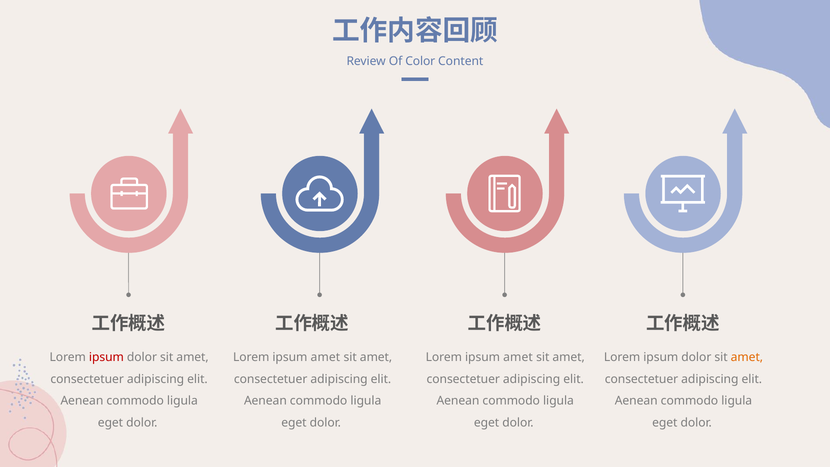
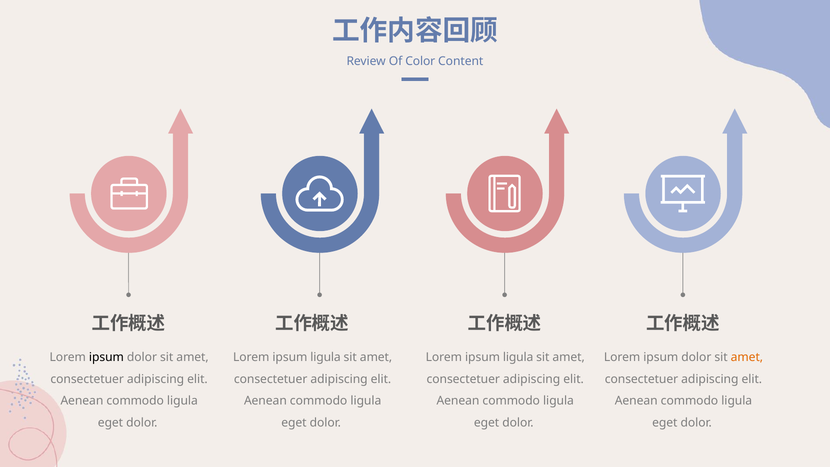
ipsum colour: red -> black (106, 357)
amet: amet -> ligula (326, 357)
amet: amet -> ligula (518, 357)
